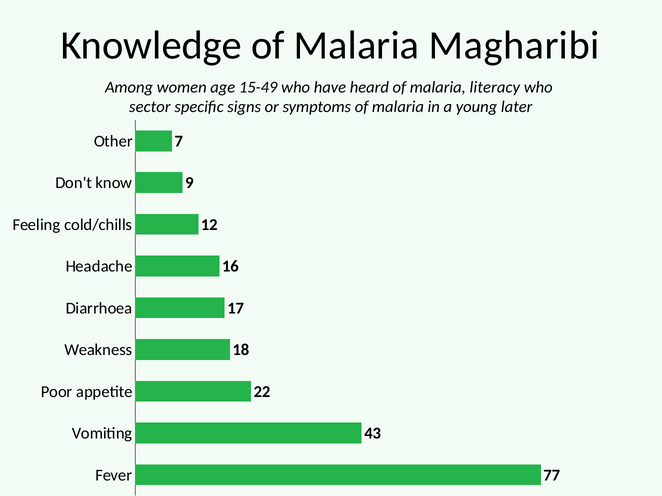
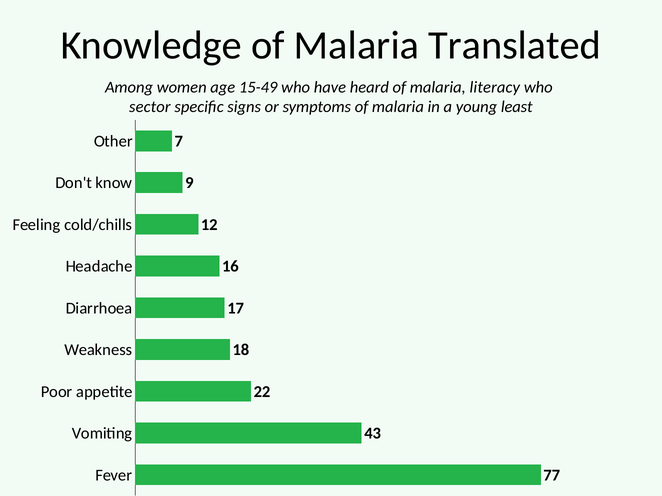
Magharibi: Magharibi -> Translated (515, 45)
later: later -> least (517, 107)
